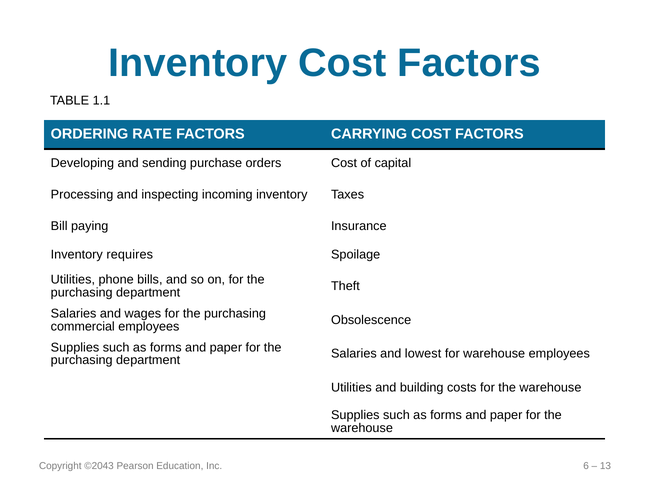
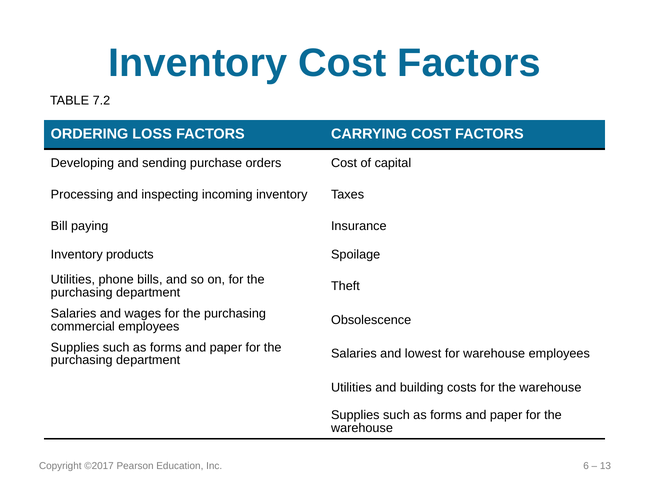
1.1: 1.1 -> 7.2 (101, 100)
RATE: RATE -> LOSS (152, 134)
requires: requires -> products (130, 255)
©2043: ©2043 -> ©2017 (99, 465)
